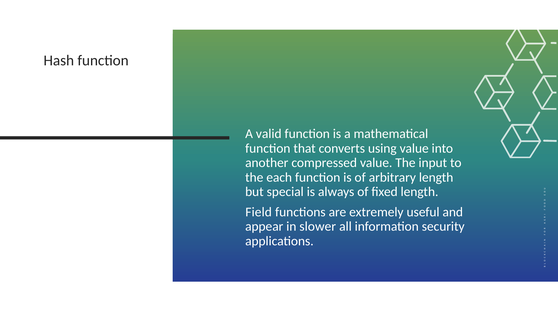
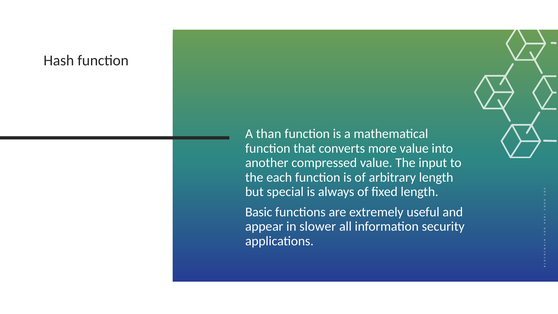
valid: valid -> than (269, 134)
using: using -> more (382, 148)
Field: Field -> Basic (259, 212)
